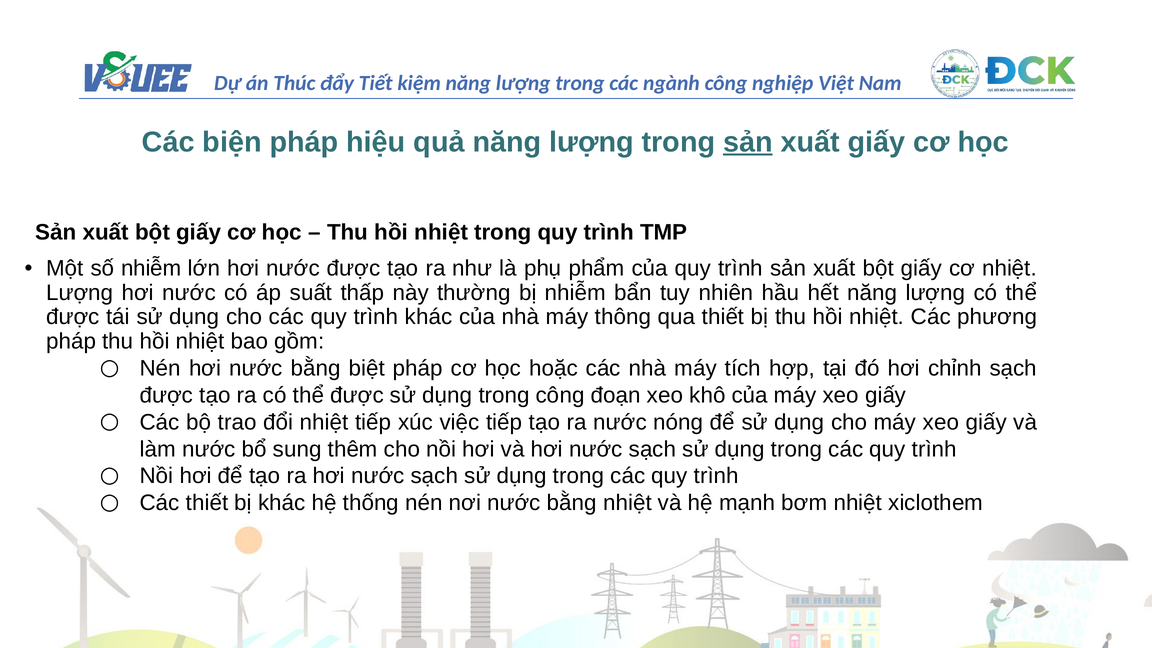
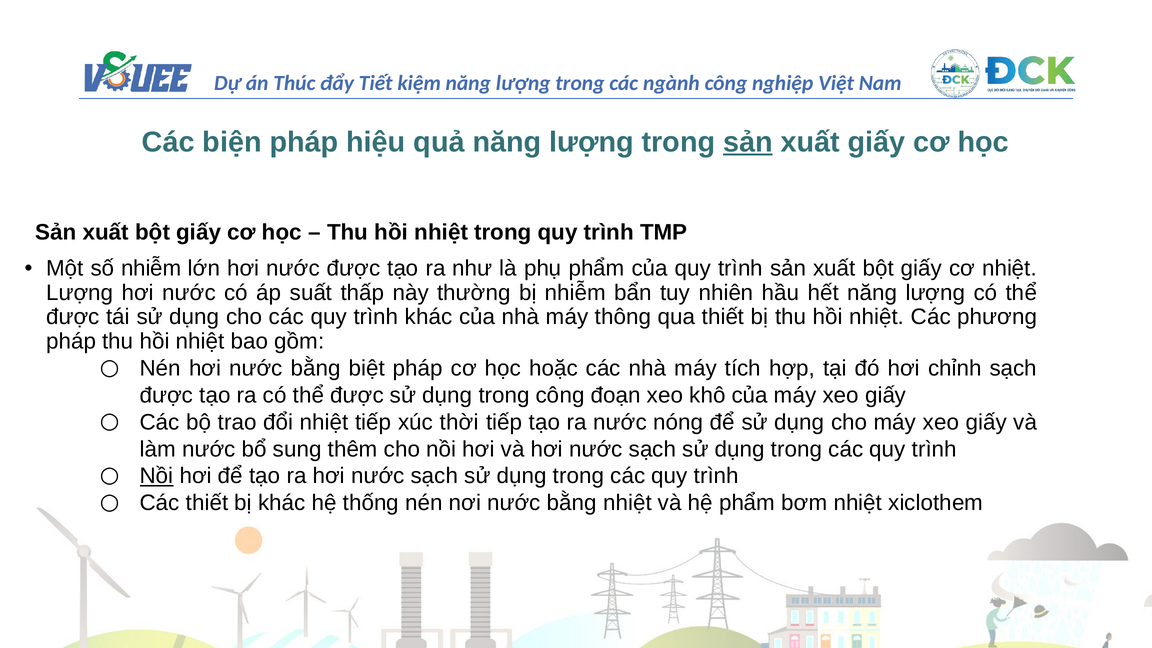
việc: việc -> thời (459, 422)
Nồi underline: none -> present (157, 476)
hệ mạnh: mạnh -> phẩm (747, 503)
